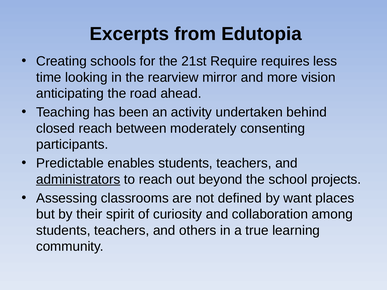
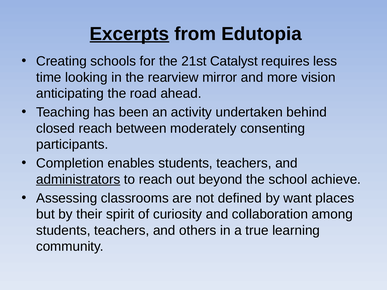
Excerpts underline: none -> present (129, 34)
Require: Require -> Catalyst (234, 61)
Predictable: Predictable -> Completion (70, 163)
projects: projects -> achieve (336, 180)
